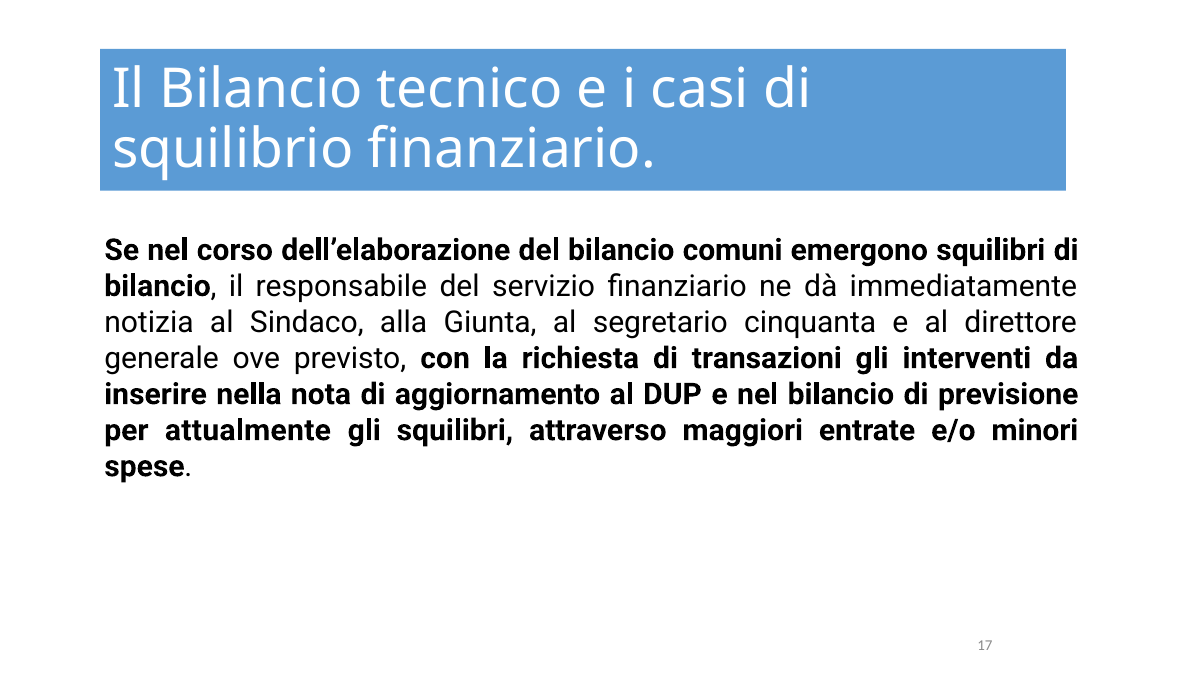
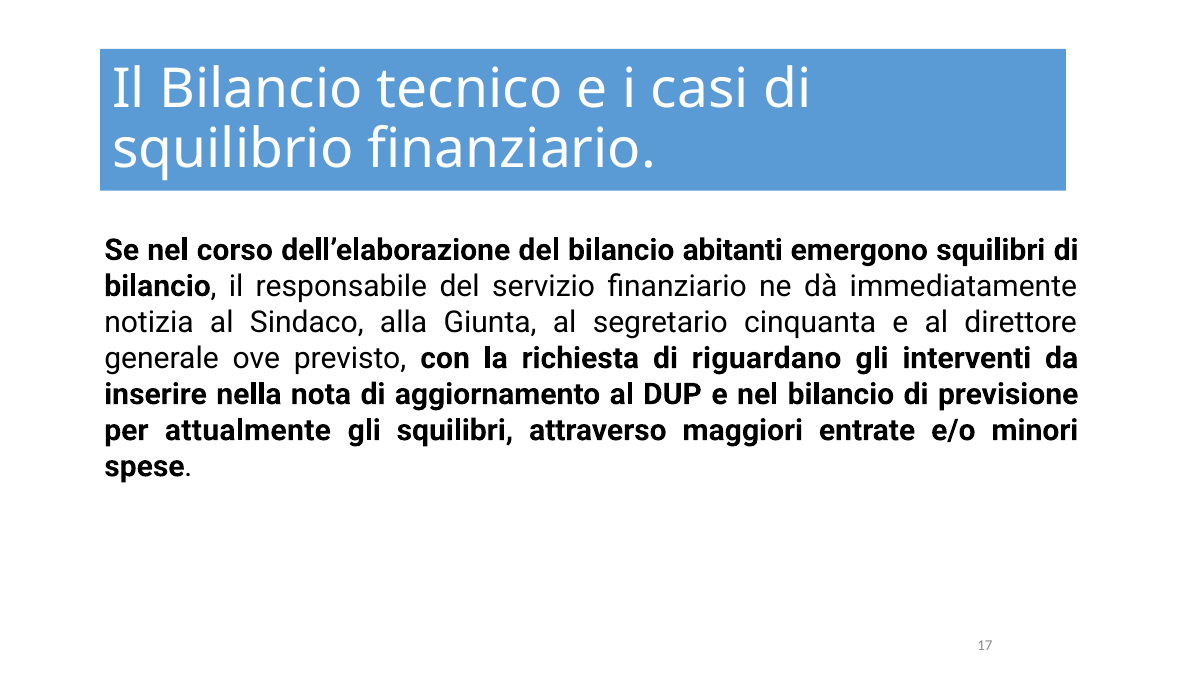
comuni: comuni -> abitanti (733, 250)
transazioni: transazioni -> riguardano (767, 359)
